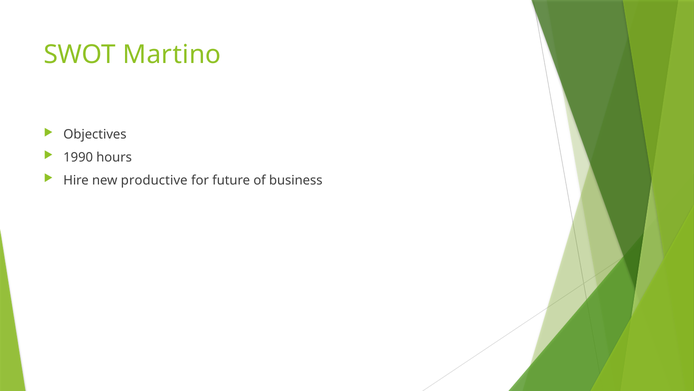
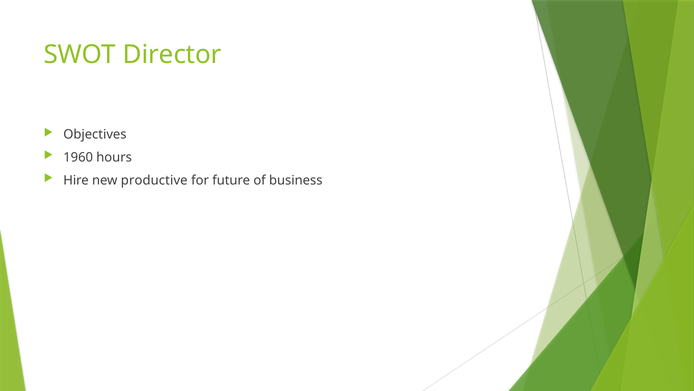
Martino: Martino -> Director (172, 55)
1990: 1990 -> 1960 (78, 157)
